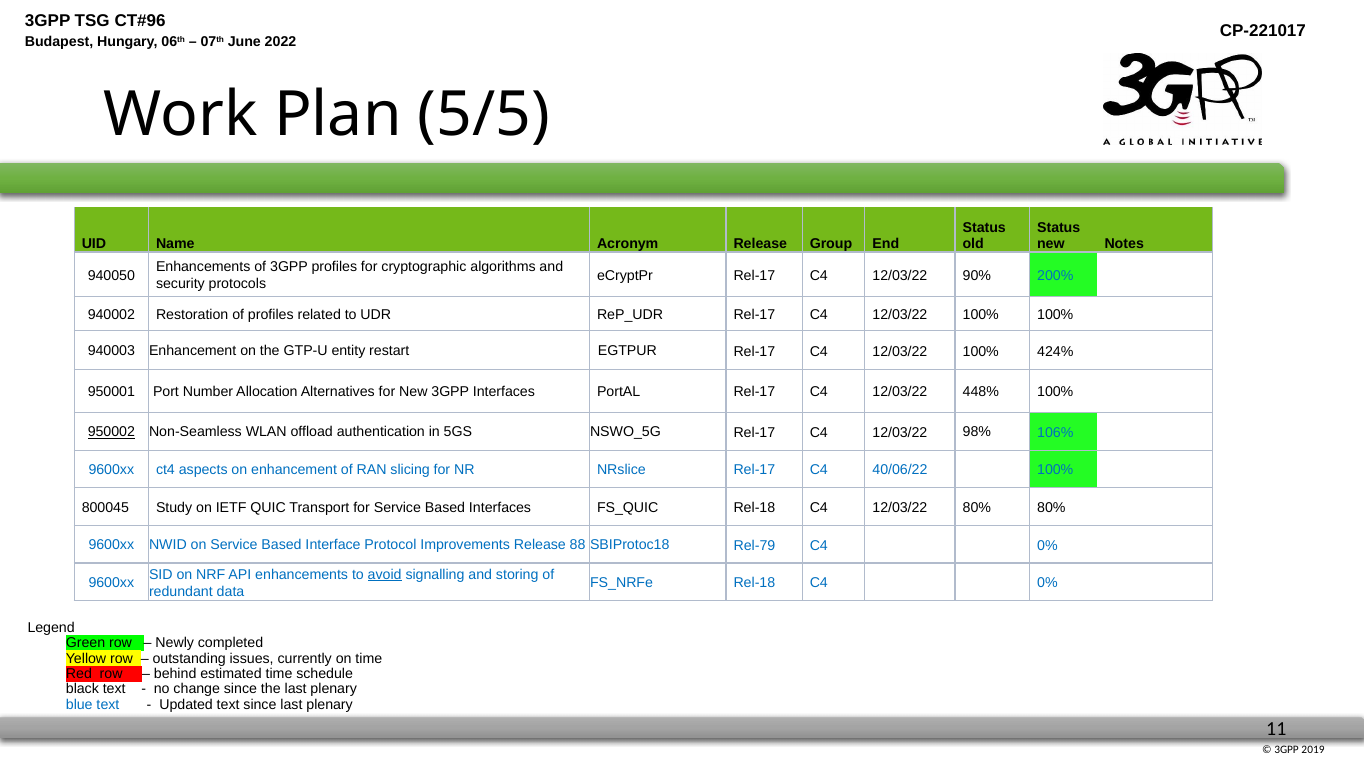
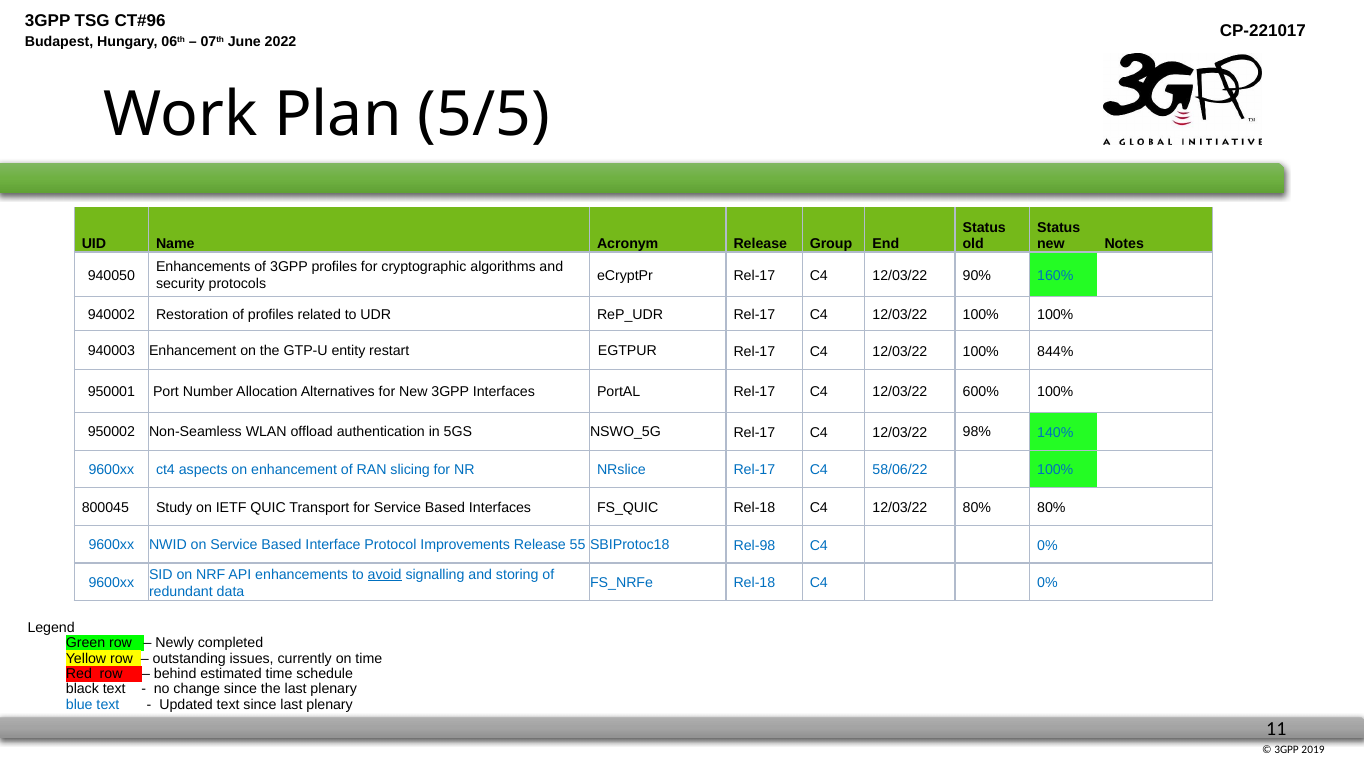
200%: 200% -> 160% (1055, 276)
424%: 424% -> 844% (1055, 352)
448%: 448% -> 600% (981, 392)
950002 underline: present -> none (111, 432)
106%: 106% -> 140% (1055, 433)
40/06/22: 40/06/22 -> 58/06/22 (900, 470)
88: 88 -> 55 (578, 545)
Rel-79: Rel-79 -> Rel-98 (754, 546)
